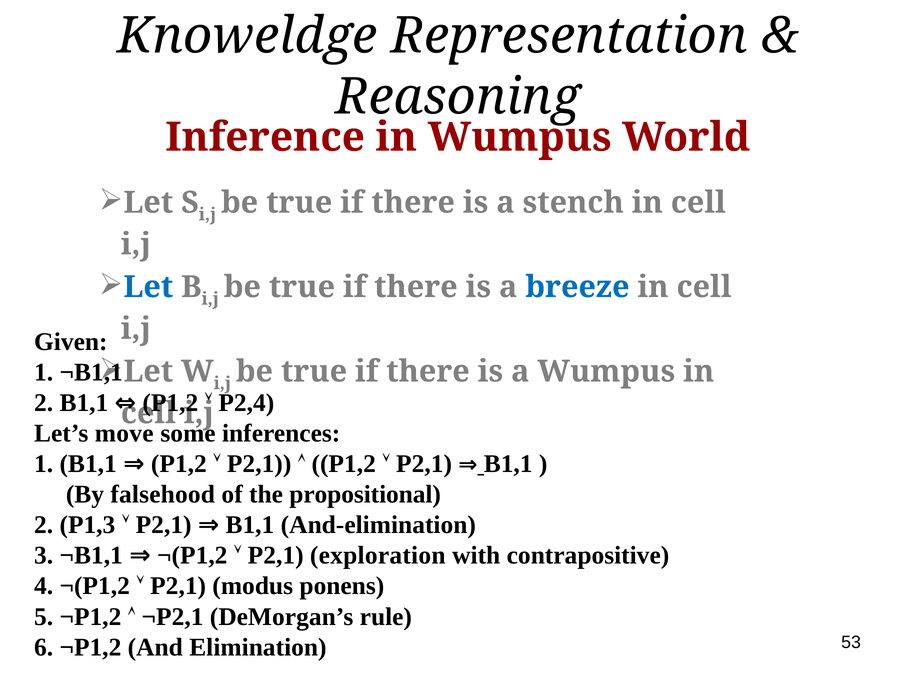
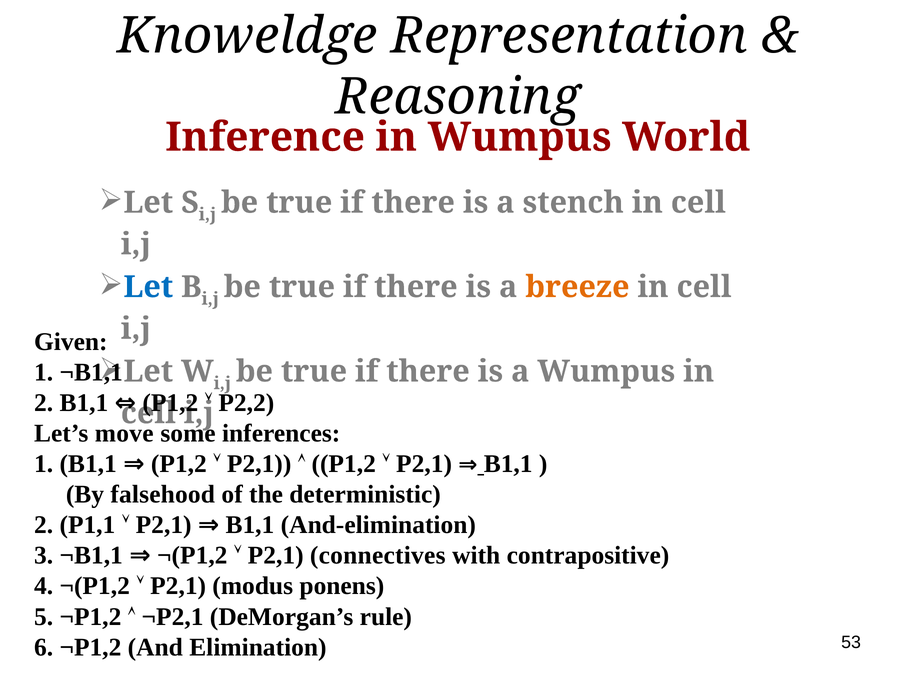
breeze colour: blue -> orange (577, 287)
P2,4: P2,4 -> P2,2 (246, 403)
propositional: propositional -> deterministic (365, 494)
P1,3: P1,3 -> P1,1 (87, 525)
exploration: exploration -> connectives (378, 556)
